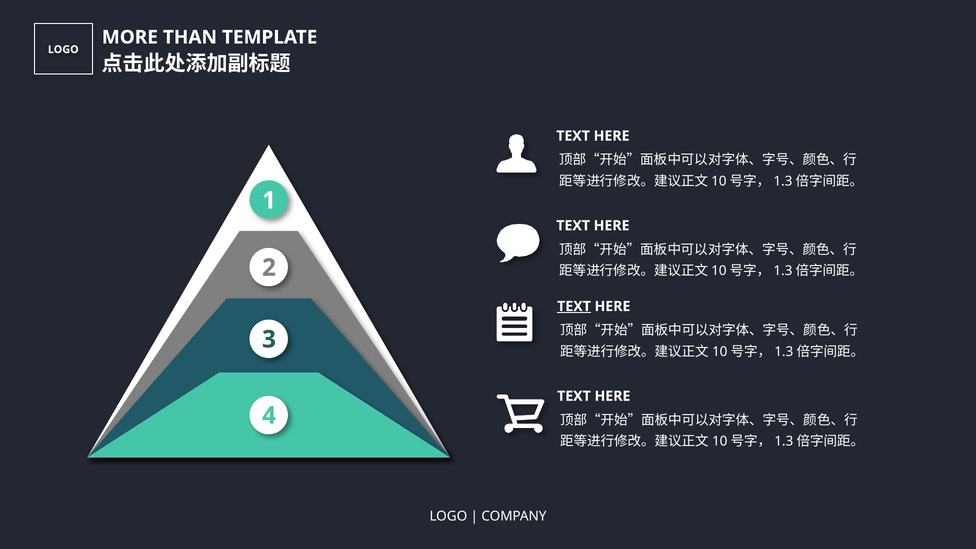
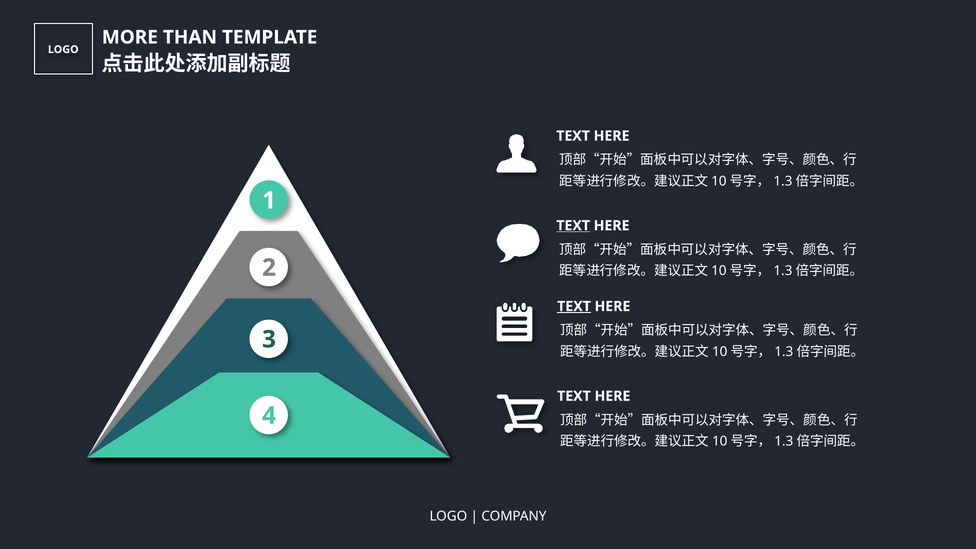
TEXT underline: none -> present (573, 226)
